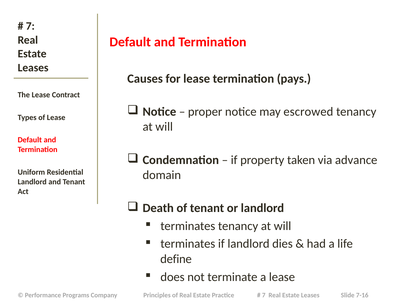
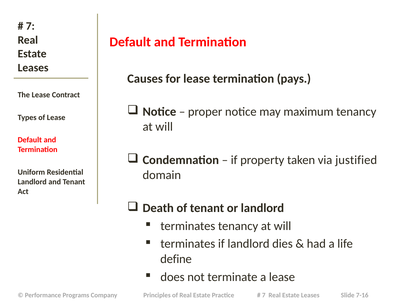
escrowed: escrowed -> maximum (308, 112)
advance: advance -> justified (356, 160)
